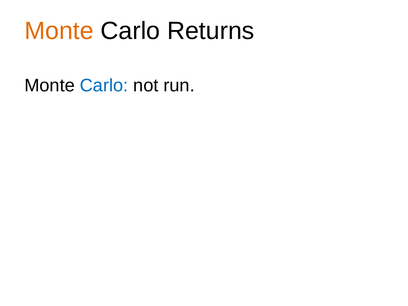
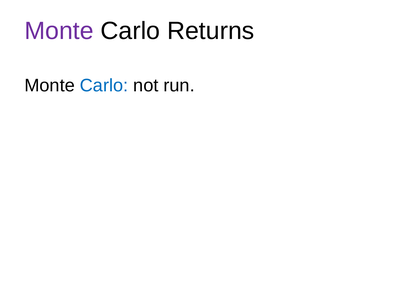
Monte colour: orange -> purple (59, 31)
